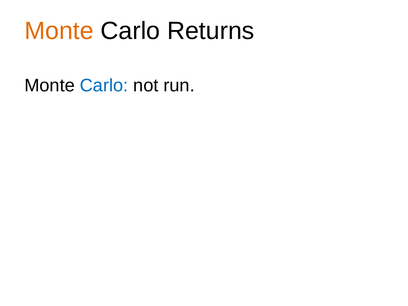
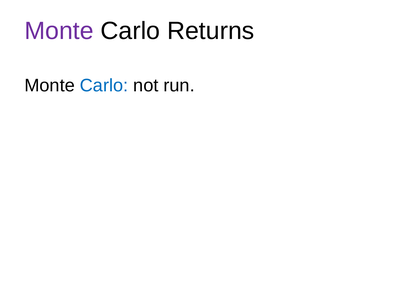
Monte colour: orange -> purple (59, 31)
